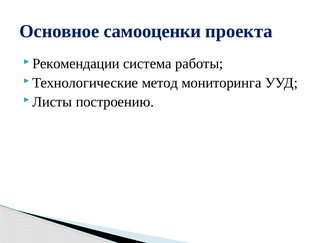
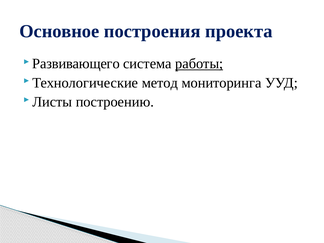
самооценки: самооценки -> построения (152, 31)
Рекомендации: Рекомендации -> Развивающего (76, 64)
работы underline: none -> present (199, 64)
